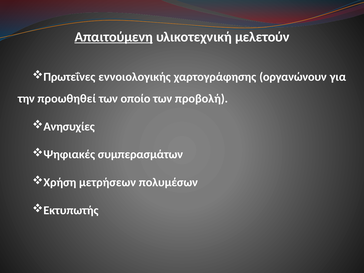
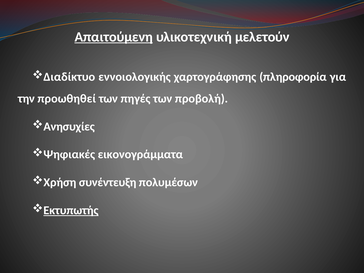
Πρωτεΐνες: Πρωτεΐνες -> Διαδίκτυο (69, 77)
οργανώνουν: οργανώνουν -> πληροφορία (293, 77)
οποίο: οποίο -> πηγές (135, 99)
συμπερασμάτων: συμπερασμάτων -> εικονογράμματα (140, 154)
μετρήσεων: μετρήσεων -> συνέντευξη (108, 182)
Εκτυπωτής underline: none -> present (71, 210)
